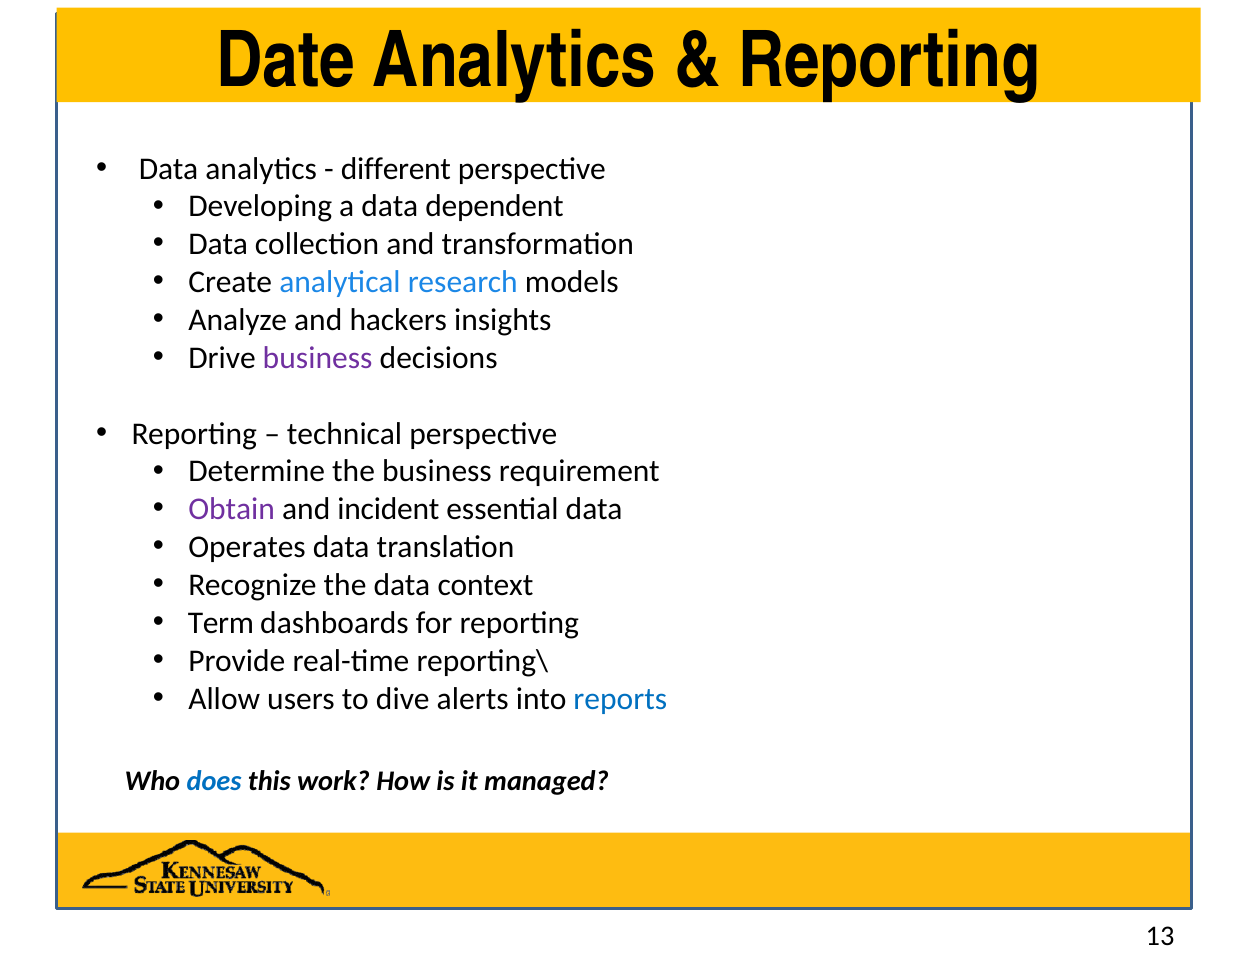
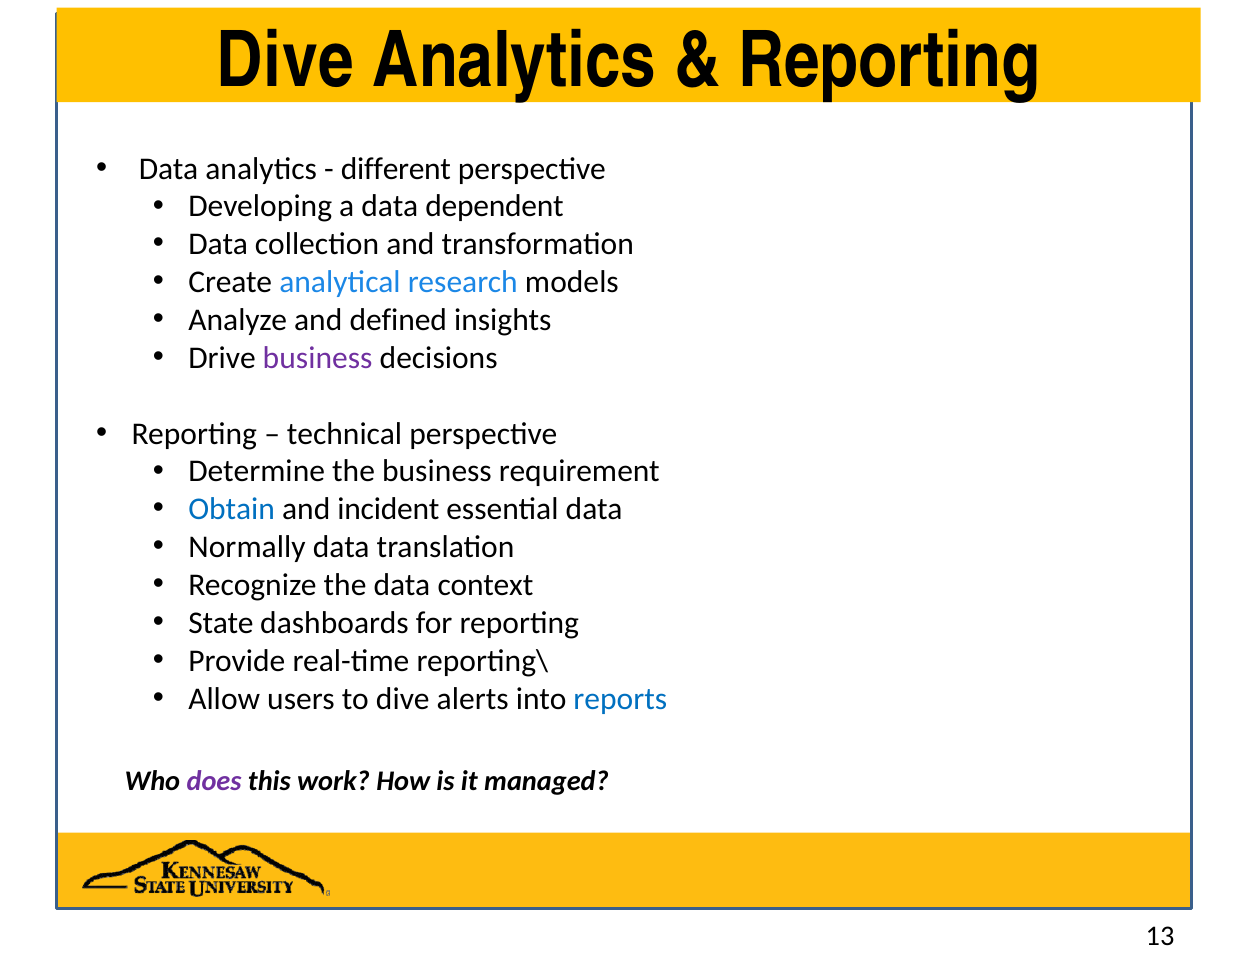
Date: Date -> Dive (285, 61)
hackers: hackers -> defined (398, 320)
Obtain colour: purple -> blue (232, 509)
Operates: Operates -> Normally (247, 547)
Term: Term -> State (221, 623)
does colour: blue -> purple (214, 781)
